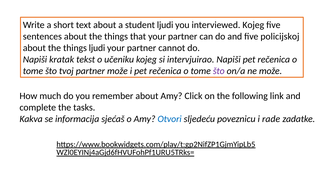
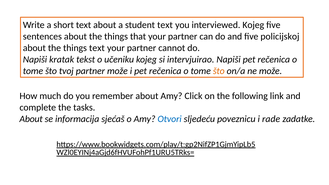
student ljudi: ljudi -> text (165, 25)
things ljudi: ljudi -> text (97, 48)
što colour: purple -> orange (219, 71)
Kakva: Kakva -> About (31, 119)
